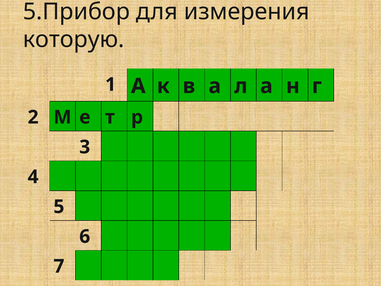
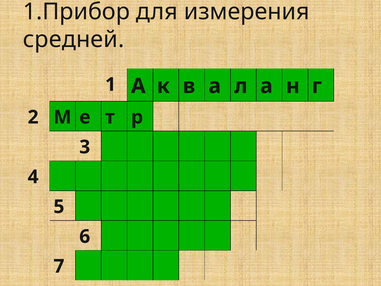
5.Прибор: 5.Прибор -> 1.Прибор (76, 12)
которую: которую -> средней (74, 40)
